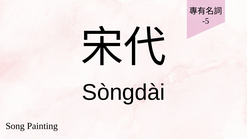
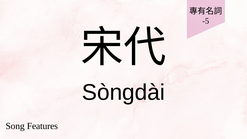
Painting: Painting -> Features (42, 126)
